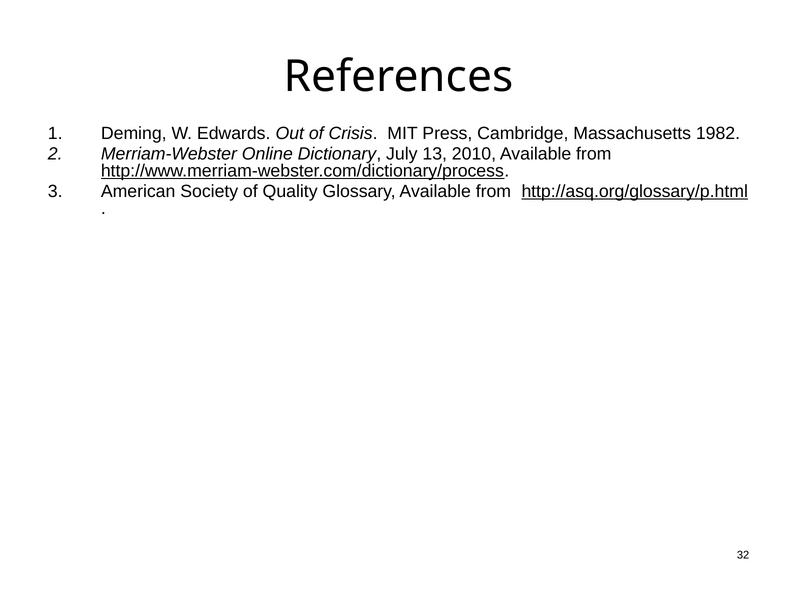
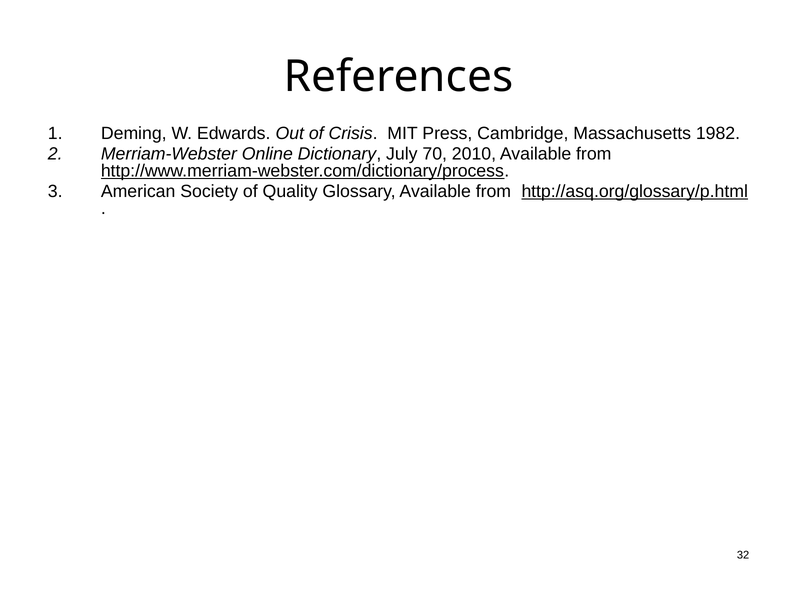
13: 13 -> 70 (435, 154)
